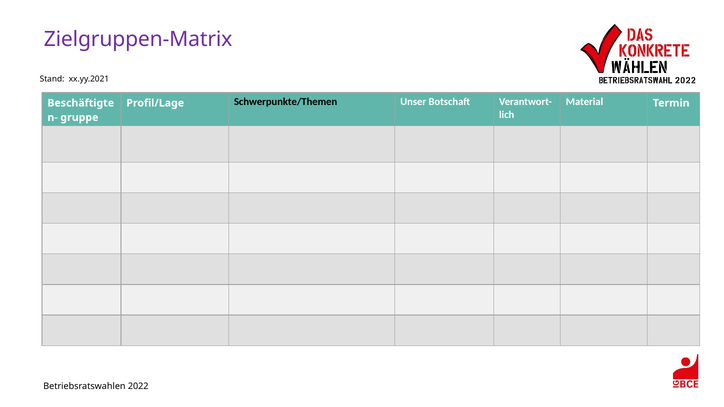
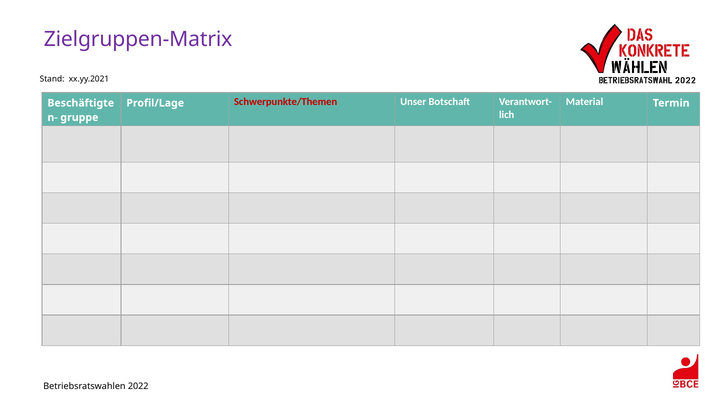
Schwerpunkte/Themen colour: black -> red (286, 102)
